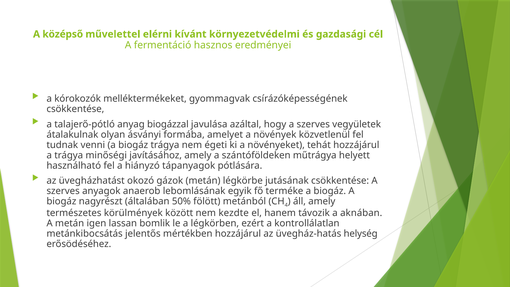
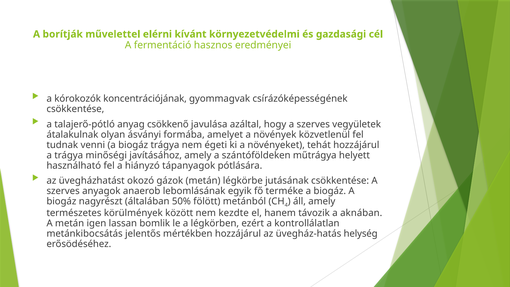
középső: középső -> borítják (63, 34)
melléktermékeket: melléktermékeket -> koncentrációjának (145, 99)
biogázzal: biogázzal -> csökkenő (168, 124)
